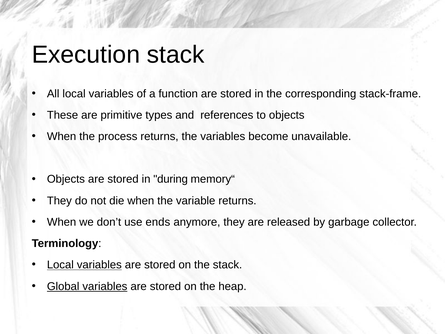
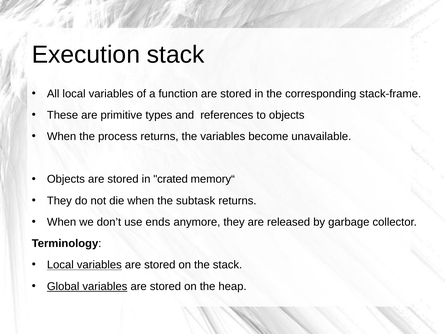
during: during -> crated (171, 179)
variable: variable -> subtask (196, 201)
